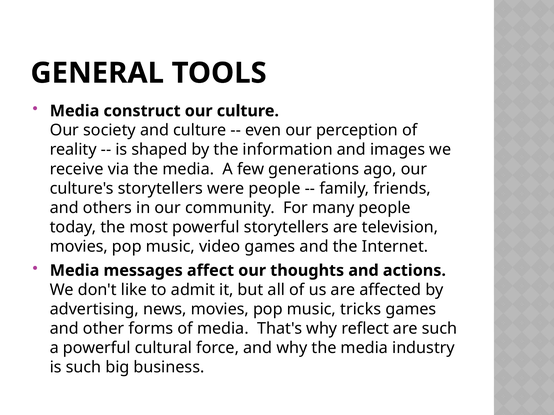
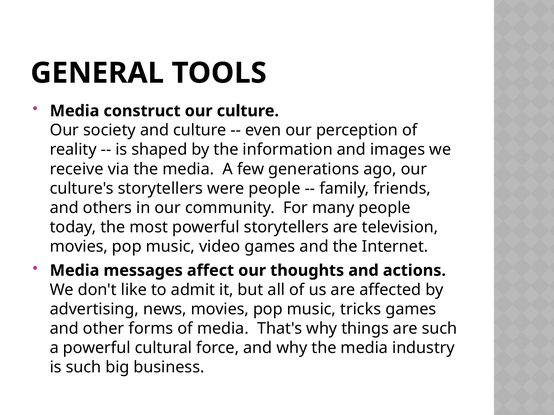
reflect: reflect -> things (365, 329)
